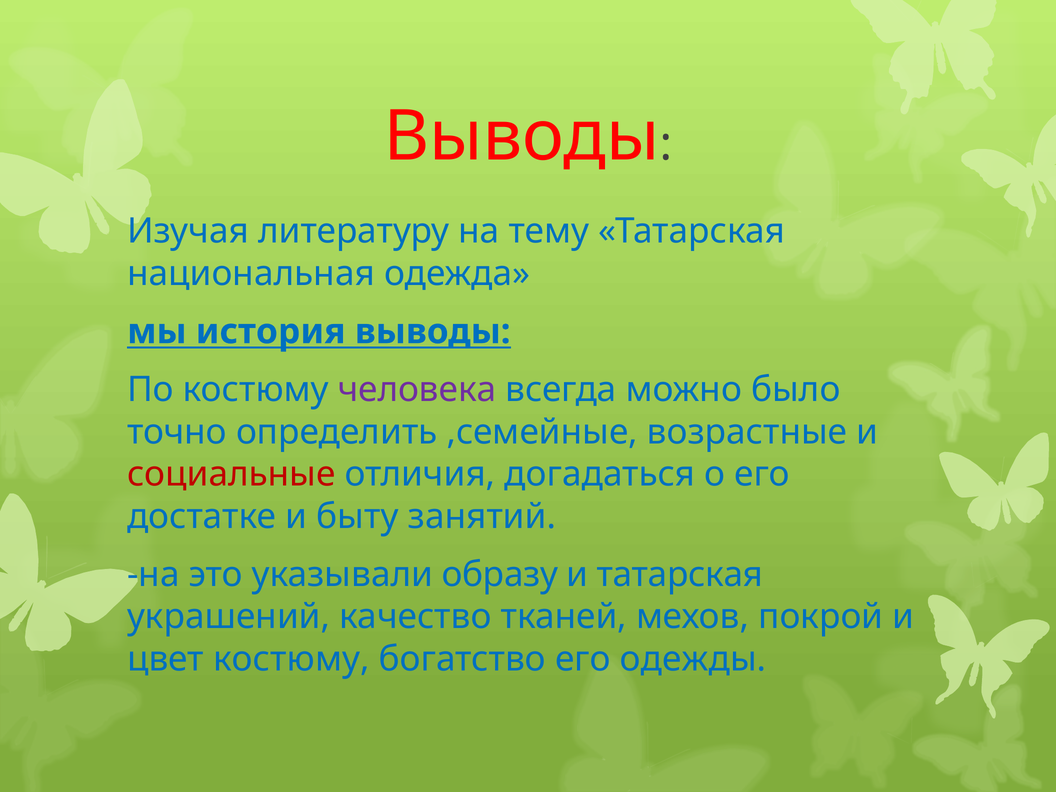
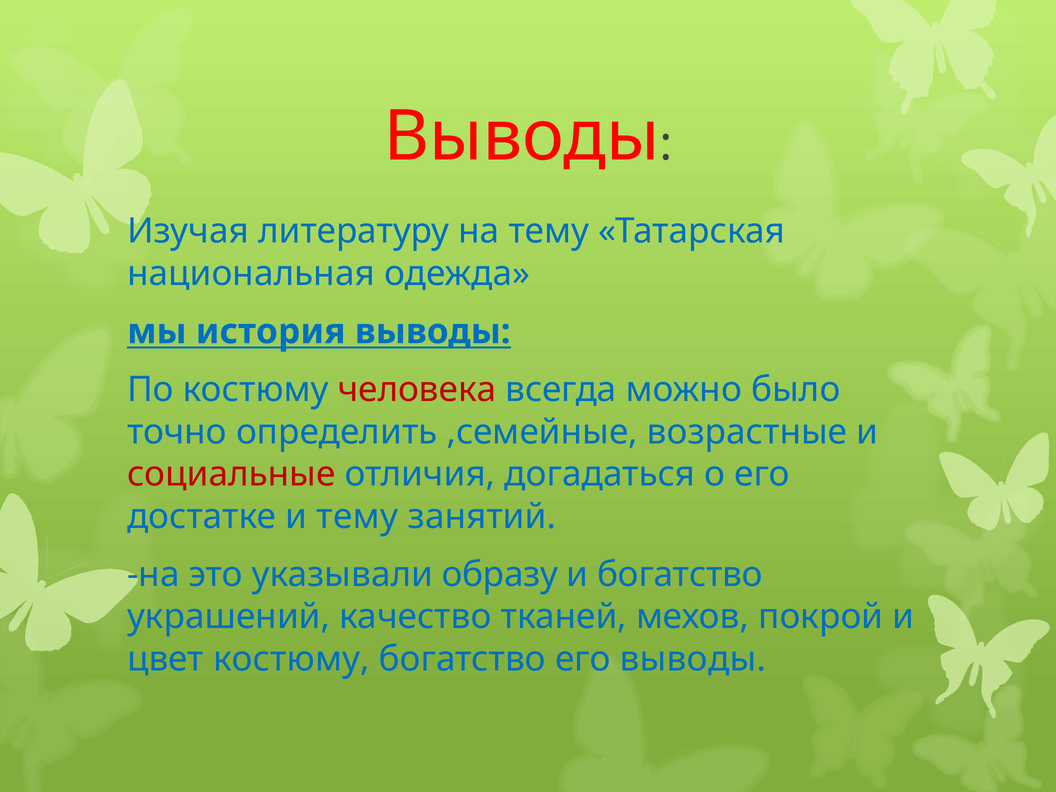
человека colour: purple -> red (417, 390)
и быту: быту -> тему (357, 516)
и татарская: татарская -> богатство (680, 574)
его одежды: одежды -> выводы (693, 659)
